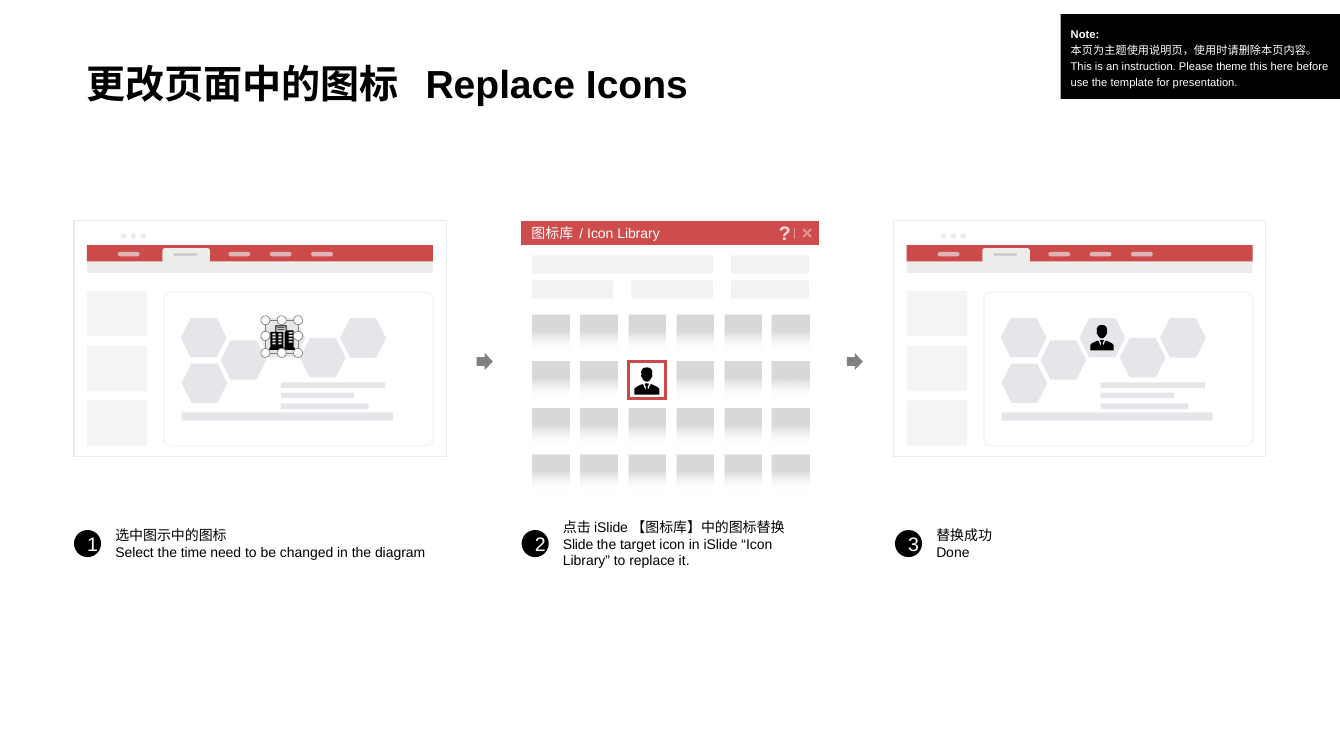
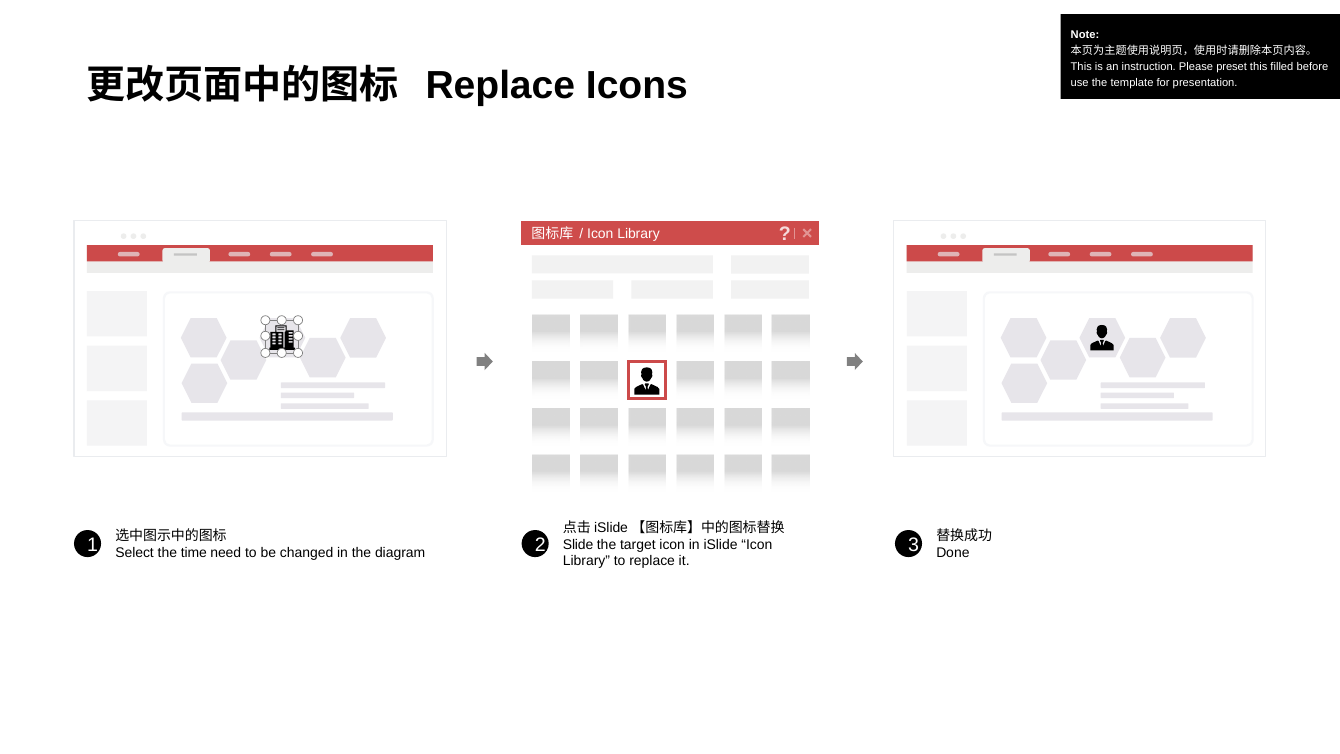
theme: theme -> preset (1232, 67)
here: here -> filled (1282, 67)
